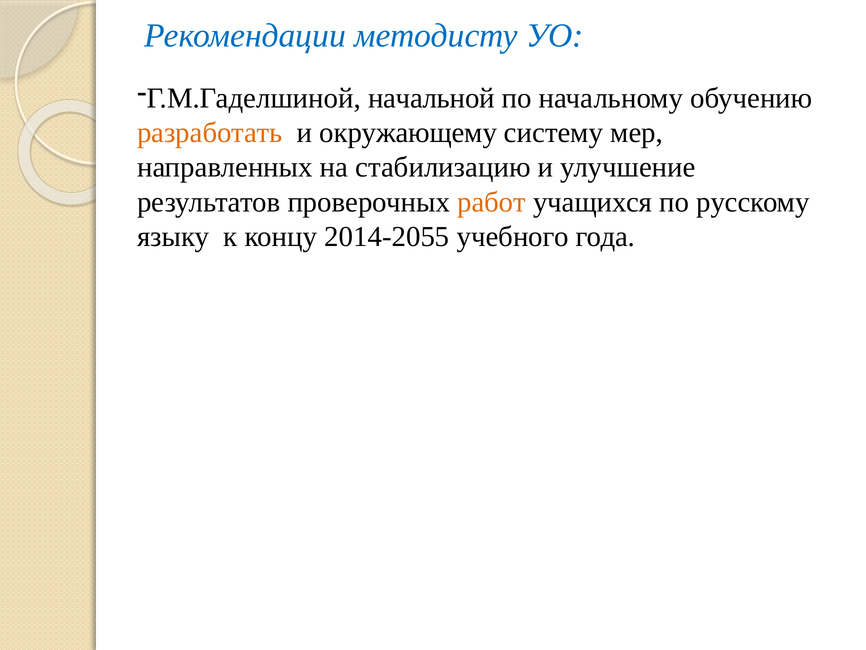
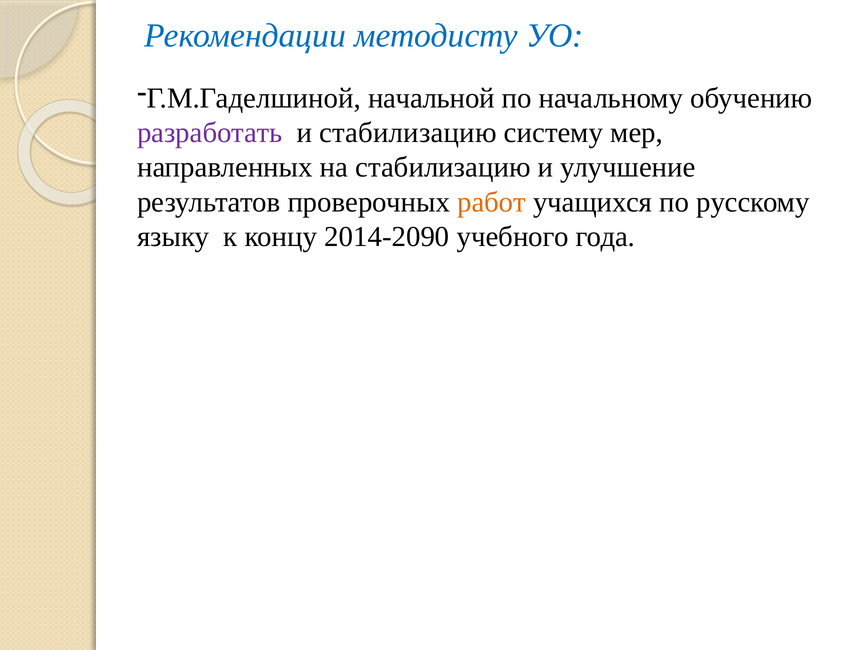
разработать colour: orange -> purple (210, 133)
и окружающему: окружающему -> стабилизацию (408, 133)
2014-2055: 2014-2055 -> 2014-2090 (387, 237)
